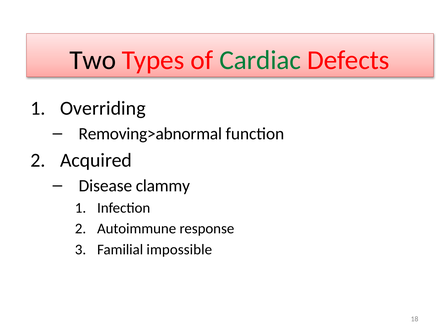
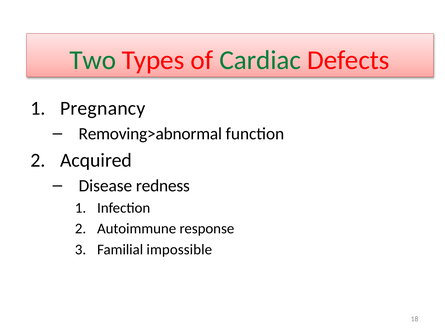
Two colour: black -> green (93, 60)
Overriding: Overriding -> Pregnancy (103, 108)
clammy: clammy -> redness (163, 186)
